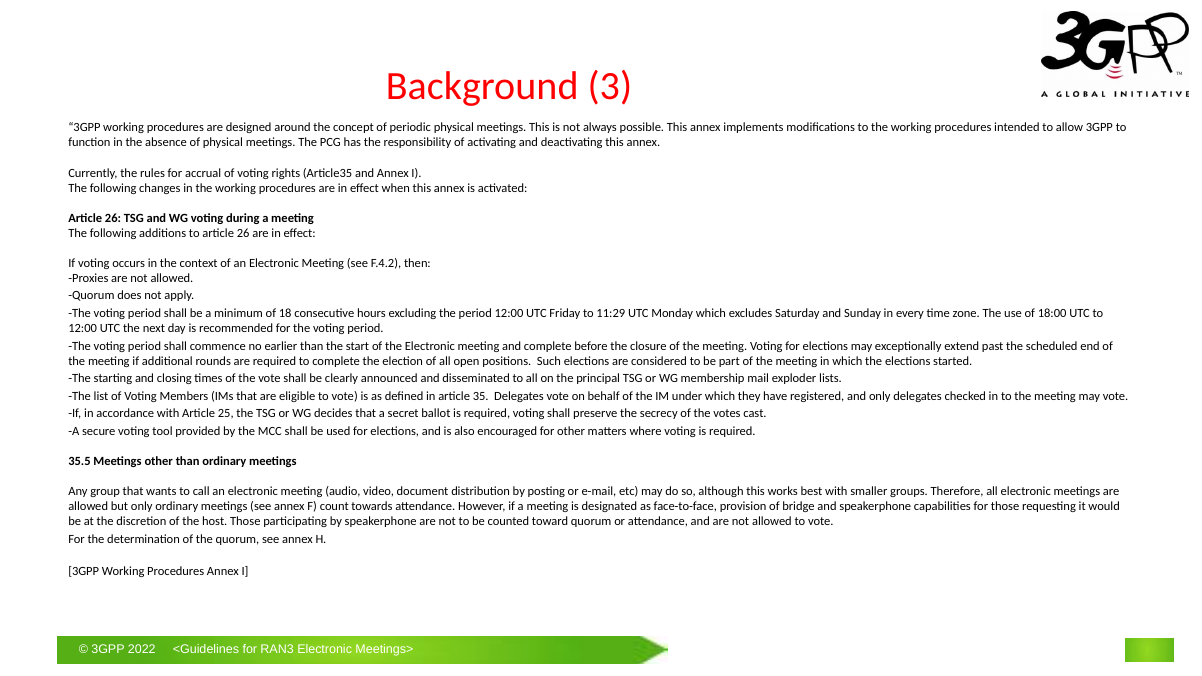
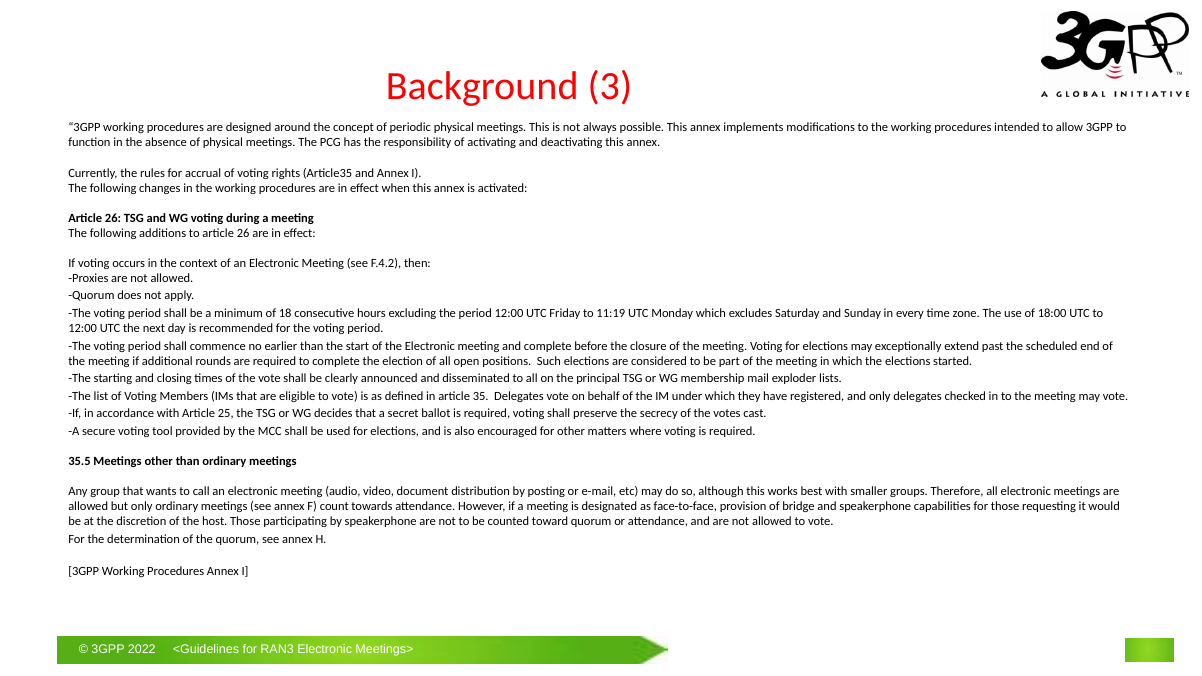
11:29: 11:29 -> 11:19 (611, 313)
